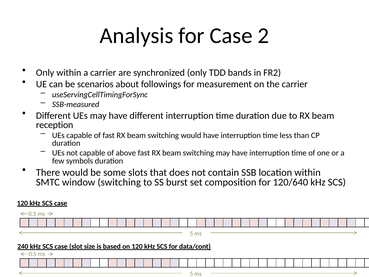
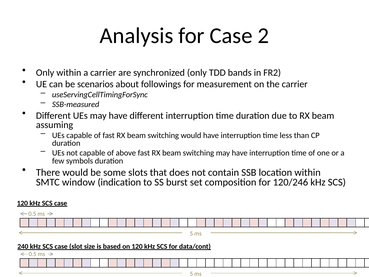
reception: reception -> assuming (55, 125)
window switching: switching -> indication (119, 182)
120/640: 120/640 -> 120/246 (290, 182)
